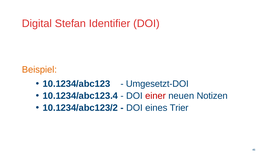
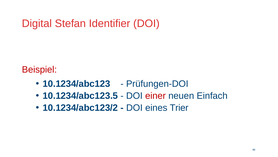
Beispiel colour: orange -> red (39, 69)
Umgesetzt-DOI: Umgesetzt-DOI -> Prüfungen-DOI (157, 84)
10.1234/abc123.4: 10.1234/abc123.4 -> 10.1234/abc123.5 (80, 95)
Notizen: Notizen -> Einfach (212, 95)
